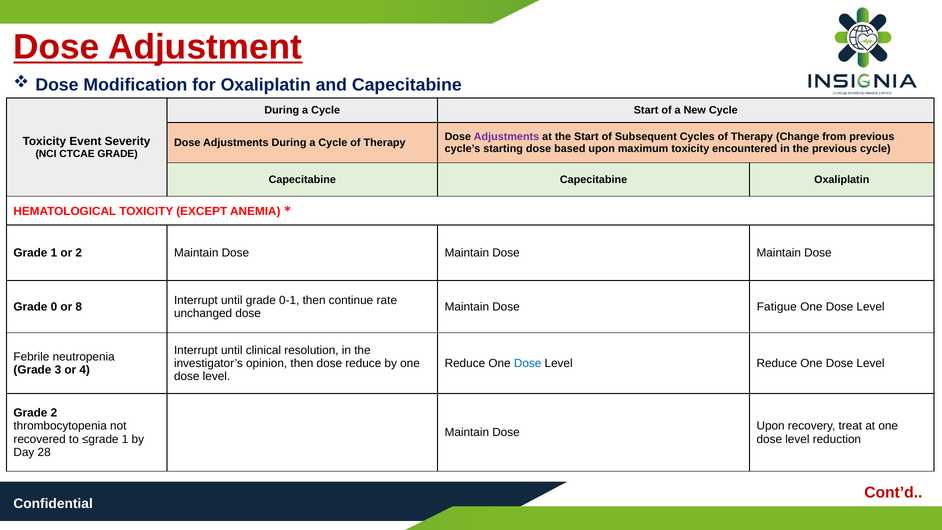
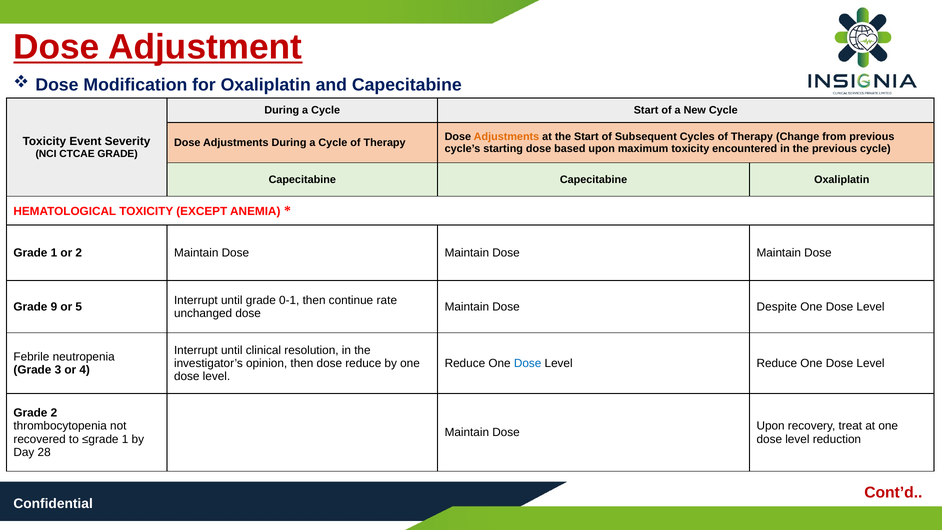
Adjustments colour: purple -> orange (506, 137)
0: 0 -> 9 (54, 307)
8: 8 -> 5 (79, 307)
Fatigue: Fatigue -> Despite (777, 307)
